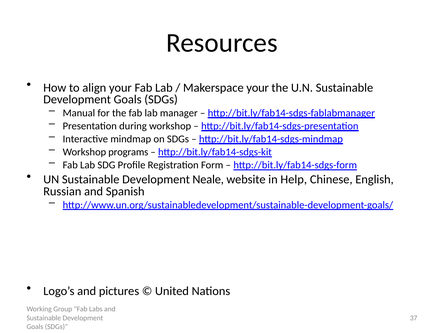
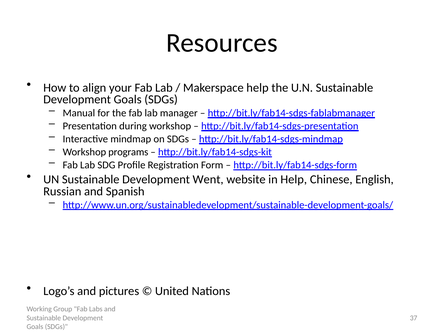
Makerspace your: your -> help (258, 88)
Neale: Neale -> Went (208, 180)
